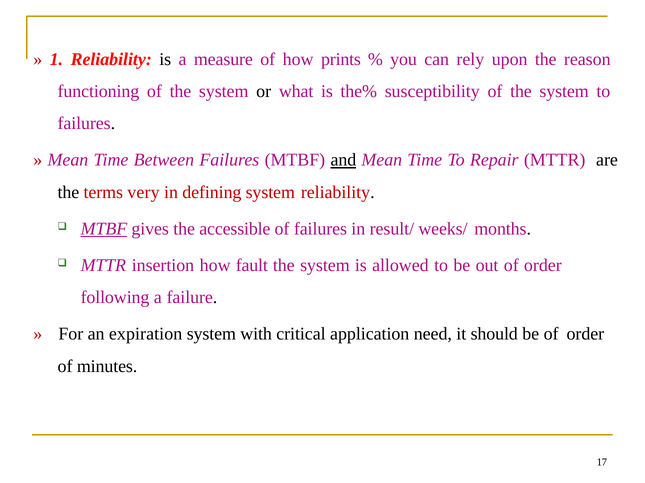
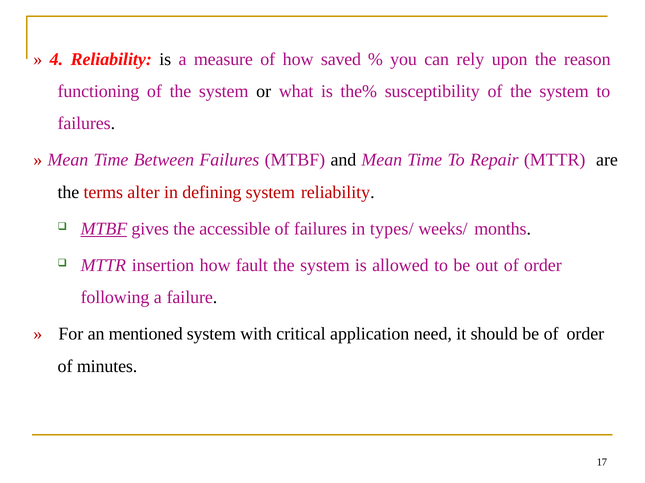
1: 1 -> 4 (56, 59)
prints: prints -> saved (341, 59)
and underline: present -> none (343, 160)
very: very -> alter (143, 193)
result/: result/ -> types/ (392, 229)
expiration: expiration -> mentioned (146, 335)
